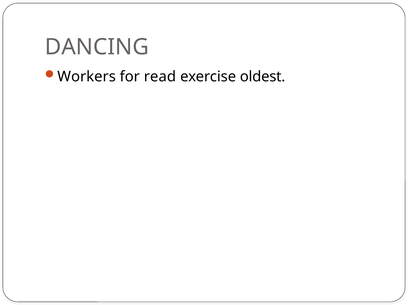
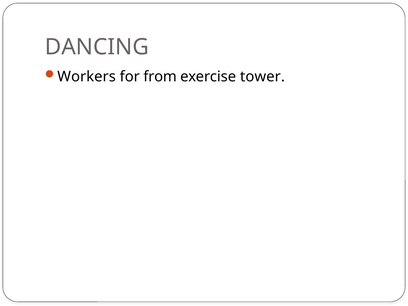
read: read -> from (160, 76)
oldest: oldest -> tower (262, 76)
